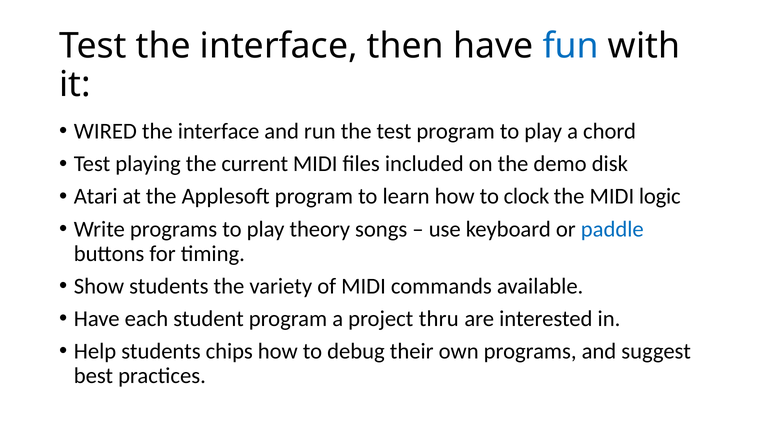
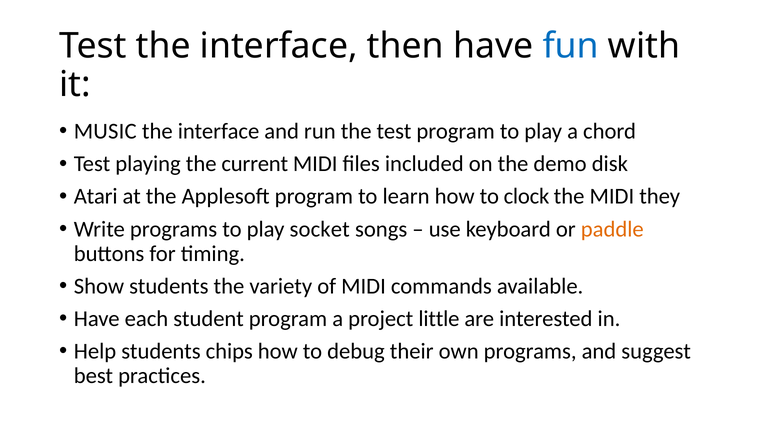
WIRED: WIRED -> MUSIC (105, 131)
logic: logic -> they (660, 197)
theory: theory -> socket (320, 229)
paddle colour: blue -> orange (612, 229)
thru: thru -> little (439, 319)
